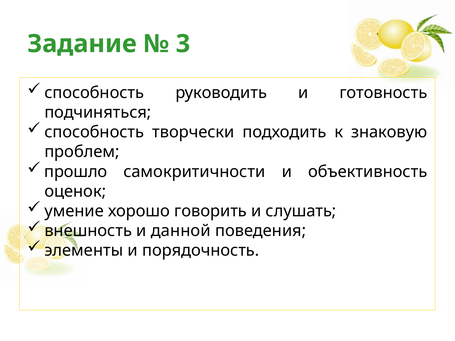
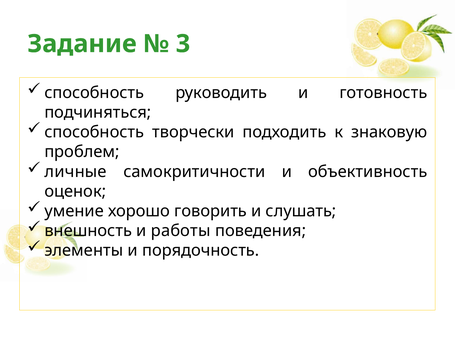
прошло: прошло -> личные (76, 172)
данной: данной -> работы (181, 231)
